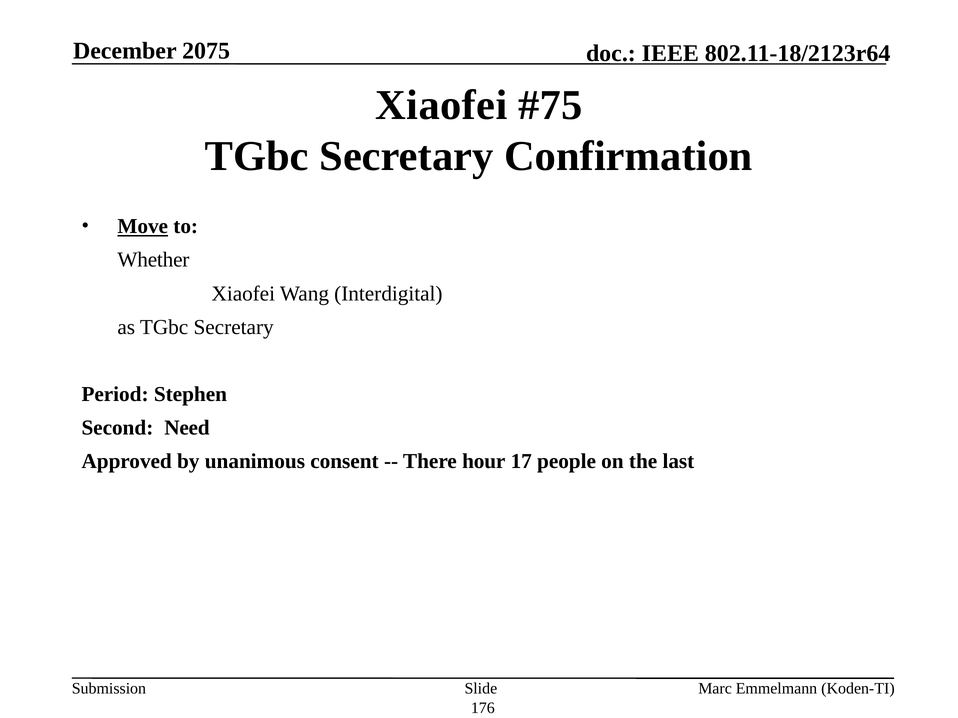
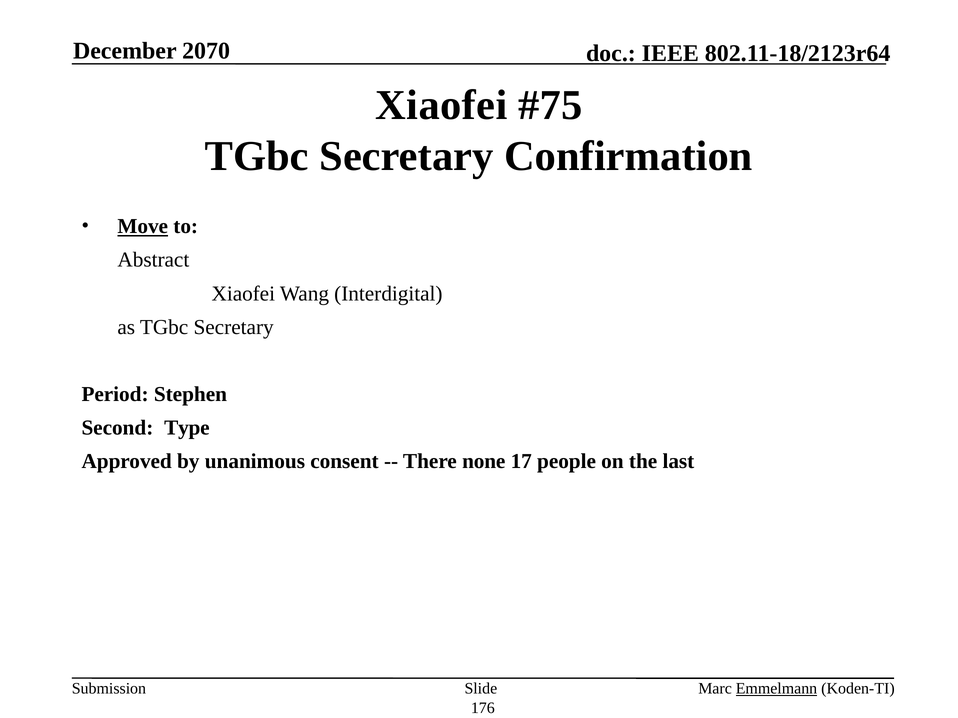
2075: 2075 -> 2070 (206, 51)
Whether: Whether -> Abstract (153, 260)
Need: Need -> Type (187, 428)
hour: hour -> none (484, 461)
Emmelmann underline: none -> present (776, 689)
